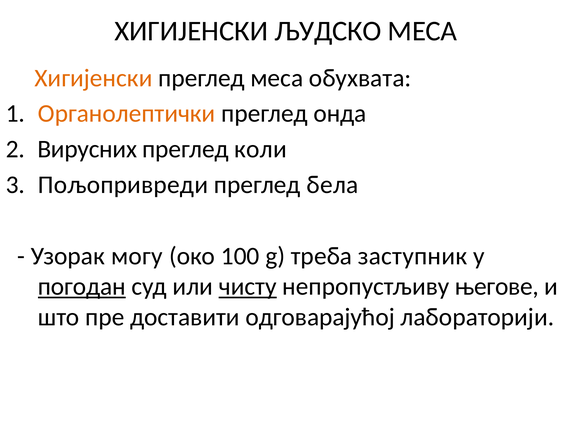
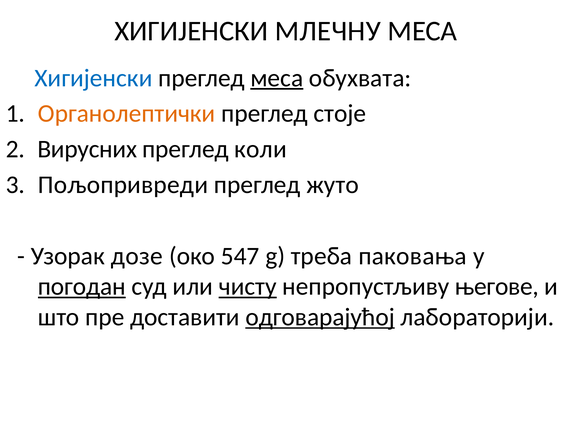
ЉУДСКО: ЉУДСКО -> МЛЕЧНУ (328, 31)
Хигијенски colour: orange -> blue (93, 78)
меса underline: none -> present (277, 78)
онда: онда -> стоје (340, 114)
бела: бела -> жуто (333, 185)
могу: могу -> дозе (137, 256)
100: 100 -> 547 (240, 256)
заступник: заступник -> паковања (413, 256)
одговарајућој underline: none -> present (320, 317)
